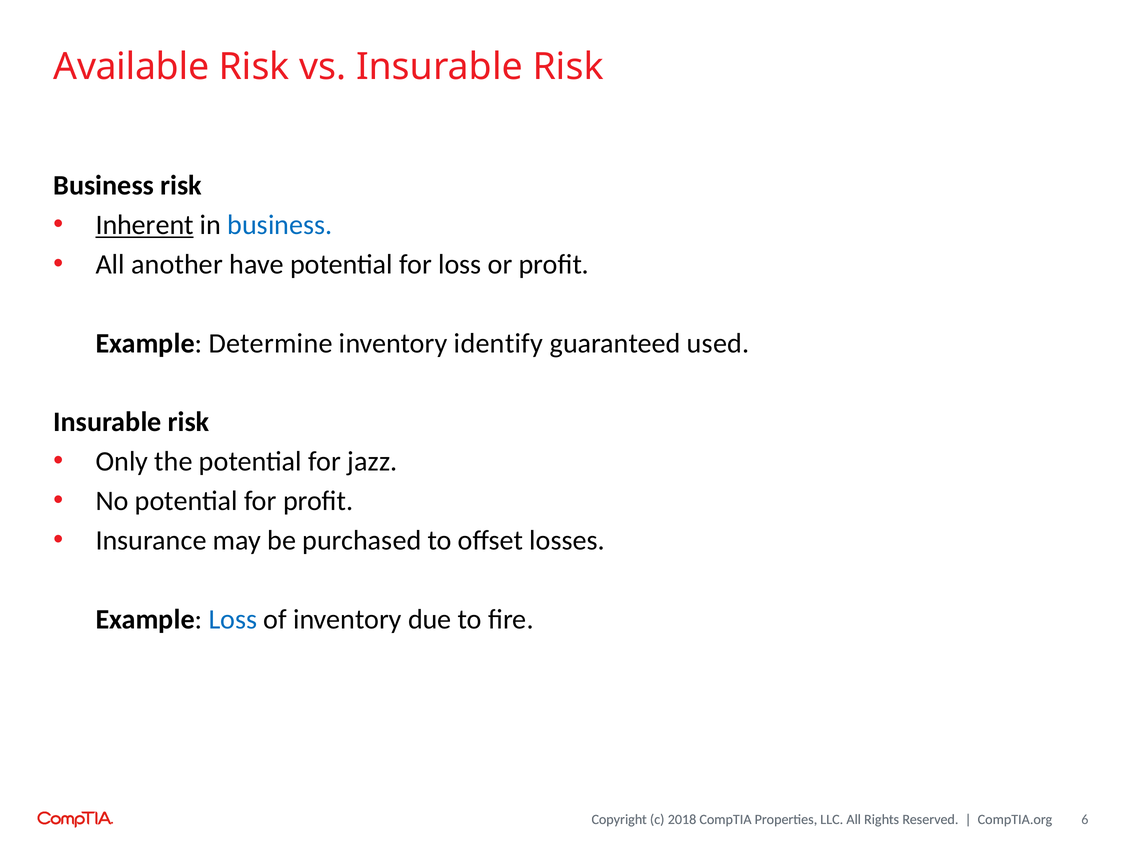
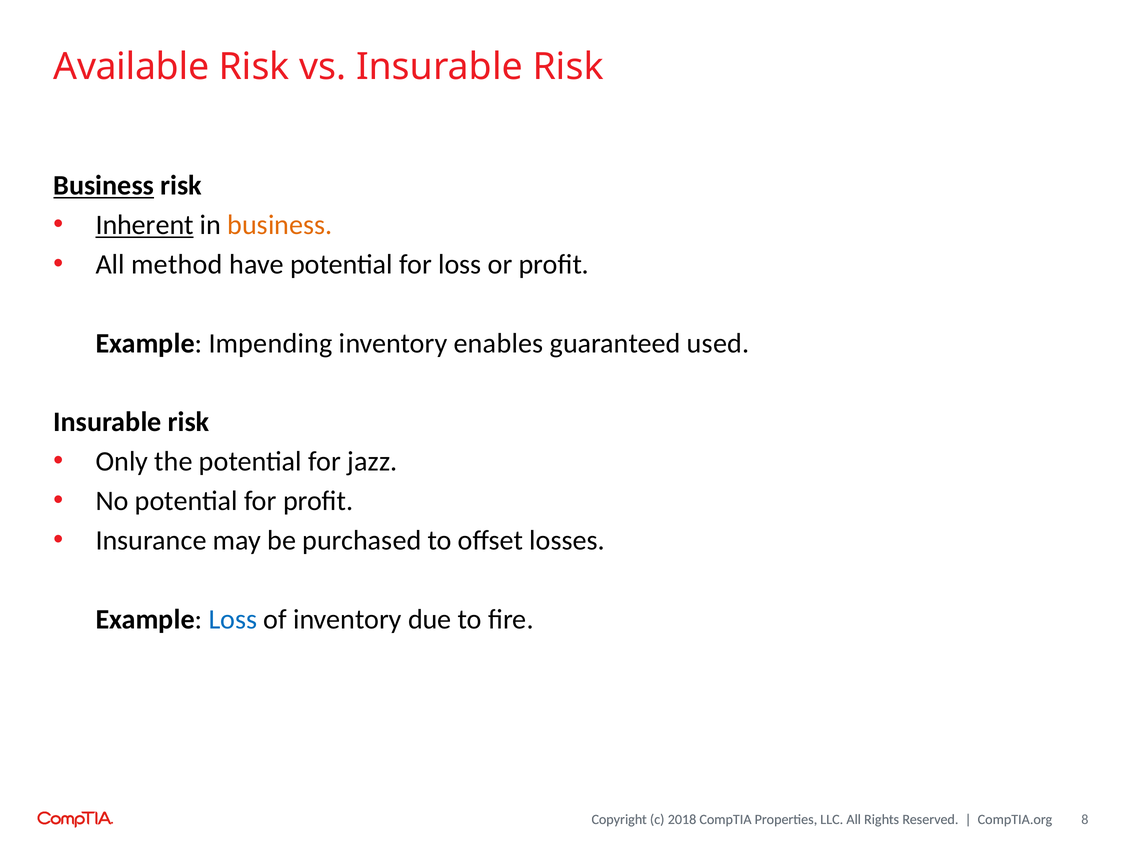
Business underline: none -> present (104, 185)
business colour: blue -> orange (280, 225)
another: another -> method (177, 264)
Determine: Determine -> Impending (271, 343)
identify: identify -> enables (499, 343)
6: 6 -> 8 (1085, 819)
